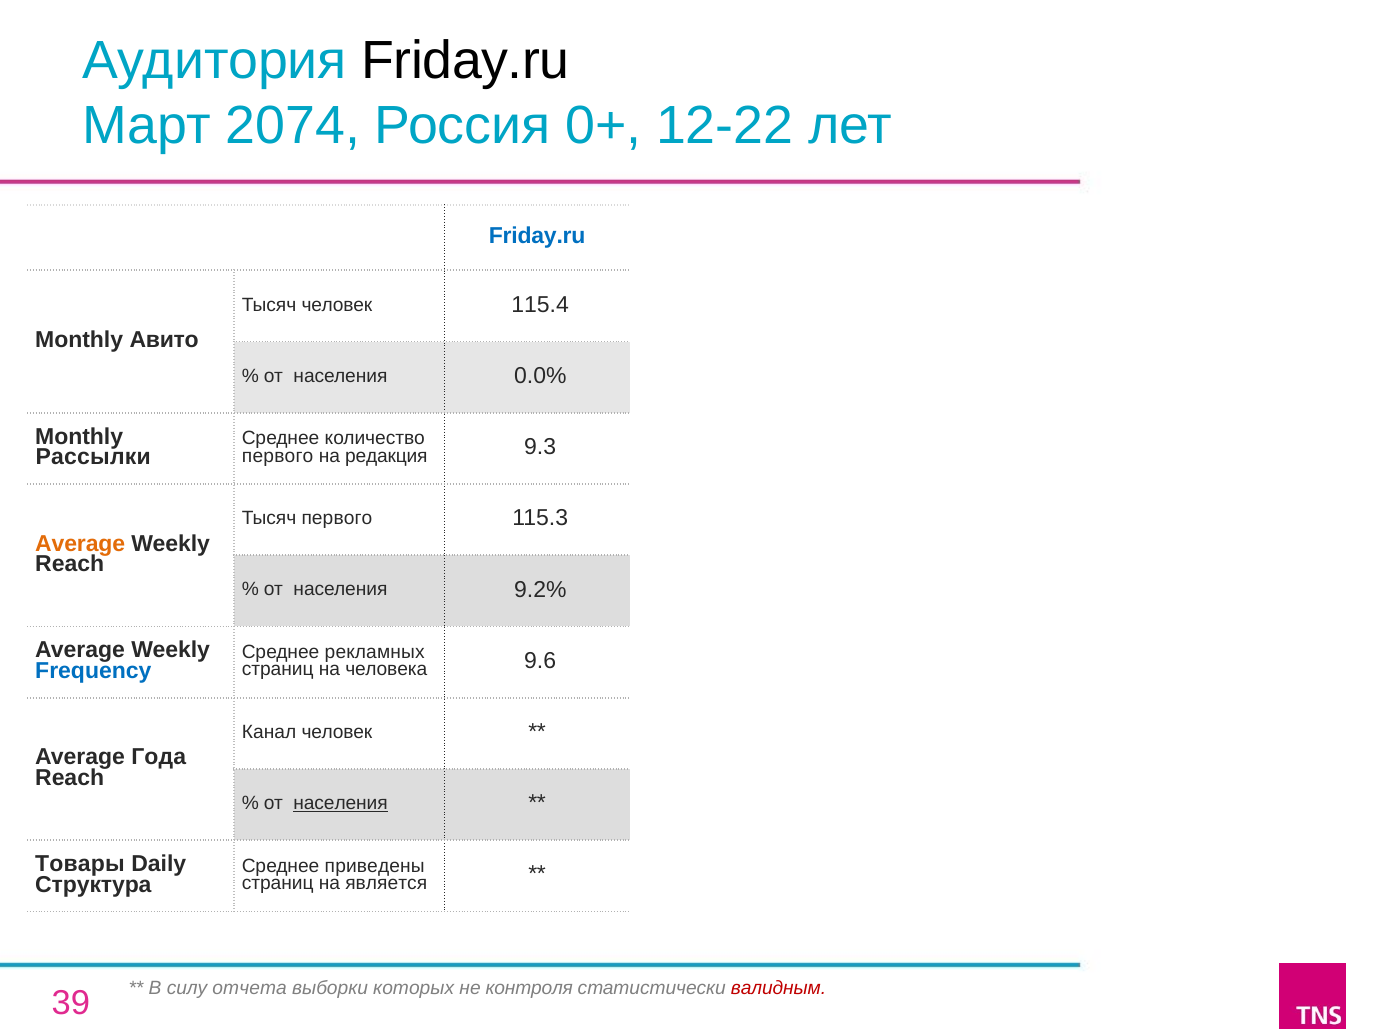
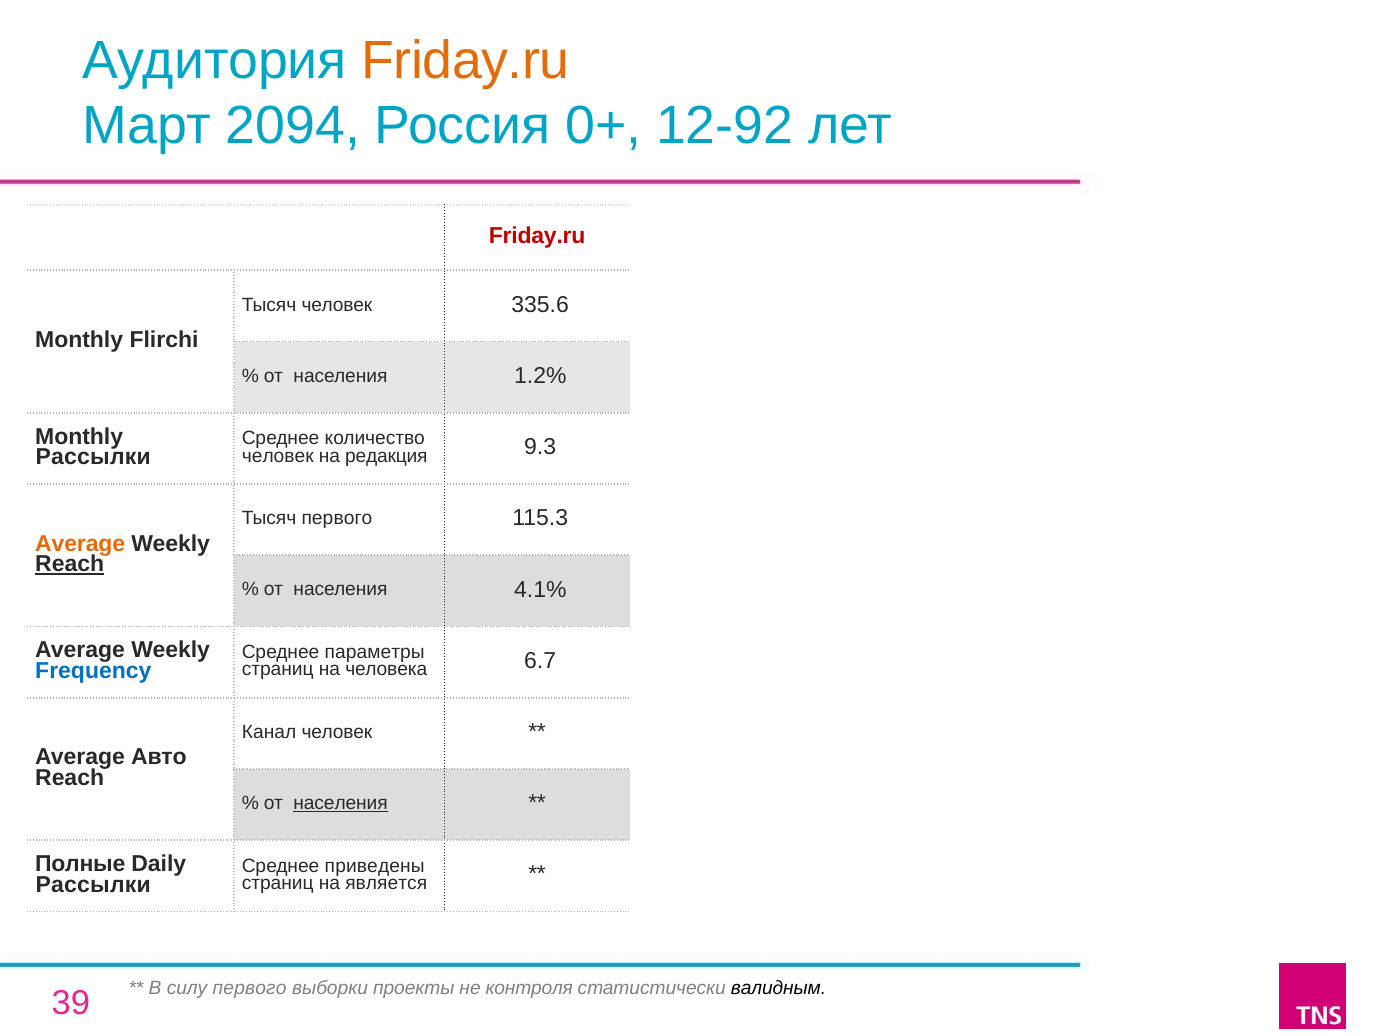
Friday.ru colour: black -> orange (466, 61)
2074: 2074 -> 2094 (293, 126)
12-22: 12-22 -> 12-92 (725, 126)
Friday.ru colour: blue -> red (537, 236)
115.4: 115.4 -> 335.6 (540, 304)
Авито: Авито -> Flirchi (164, 340)
0.0%: 0.0% -> 1.2% (540, 376)
первого: первого -> человек (278, 456)
Reach underline: none -> present (70, 564)
9.2%: 9.2% -> 4.1% (540, 589)
рекламных: рекламных -> параметры (375, 652)
9.6: 9.6 -> 6.7 (540, 661)
Года: Года -> Авто (159, 757)
Товары: Товары -> Полные (80, 864)
Структура: Структура -> Рассылки (93, 885)
силу отчета: отчета -> первого (250, 988)
которых: которых -> проекты (414, 988)
валидным colour: red -> black (779, 988)
